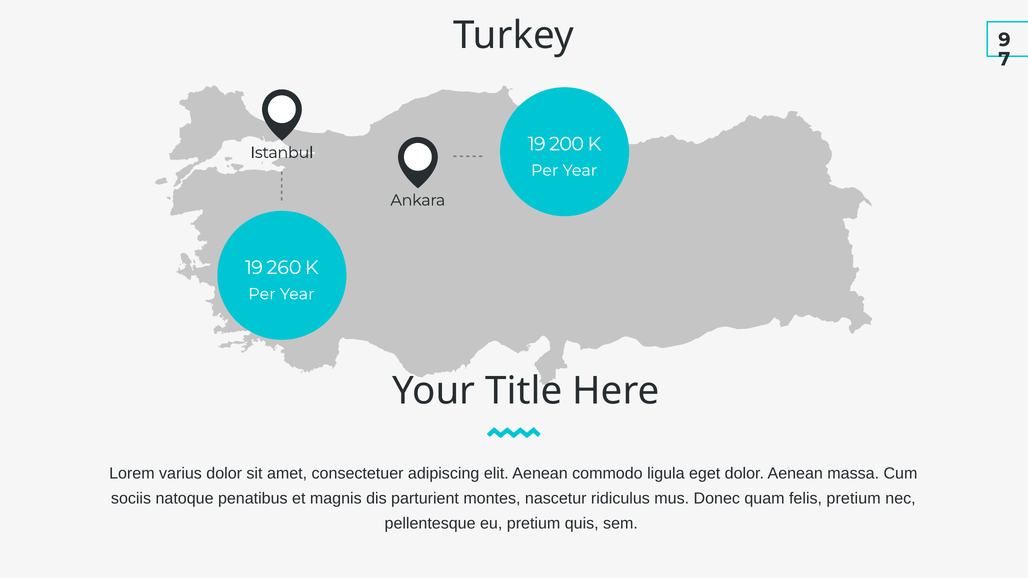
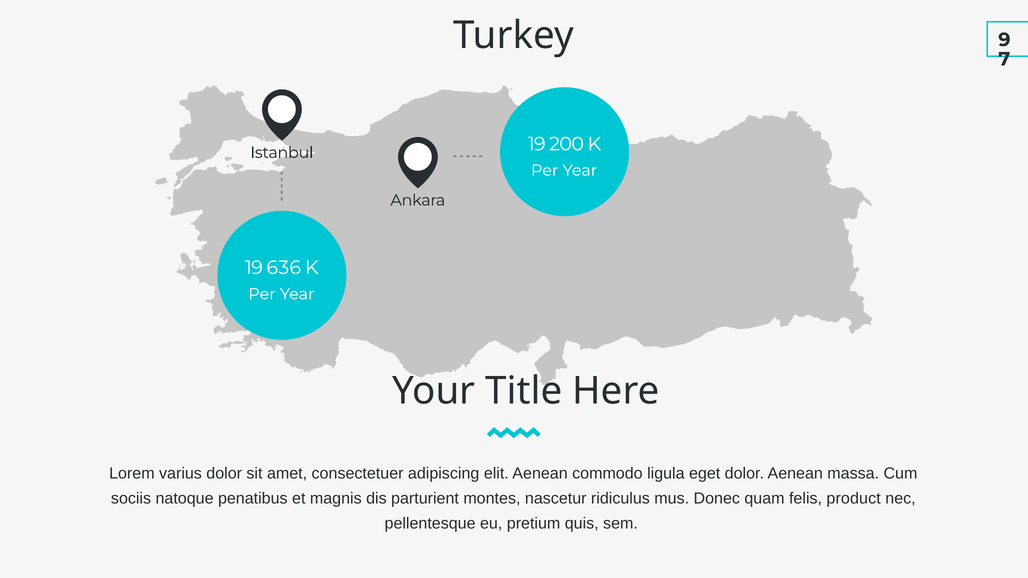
260: 260 -> 636 (284, 268)
felis pretium: pretium -> product (854, 499)
